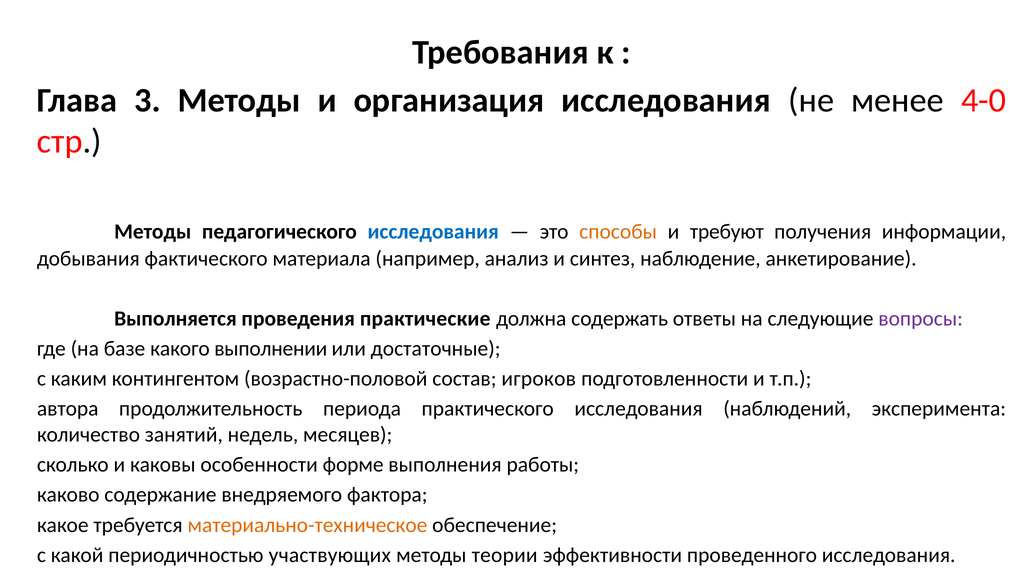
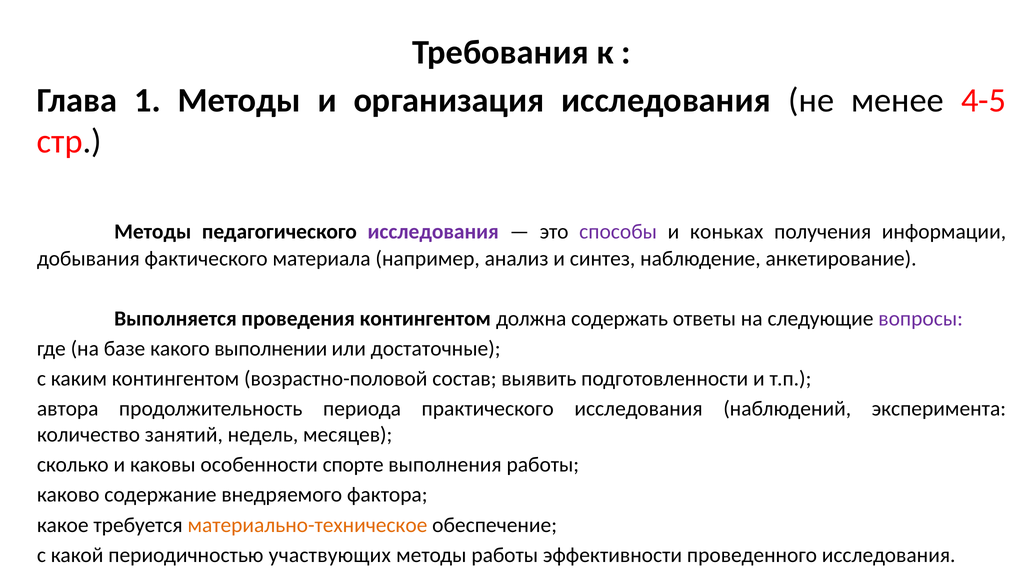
3: 3 -> 1 (147, 100)
4-0: 4-0 -> 4-5 (984, 100)
исследования colour: blue -> purple (433, 232)
способы colour: orange -> purple (618, 232)
требуют: требуют -> коньках (727, 232)
проведения практические: практические -> контингентом (425, 319)
игроков: игроков -> выявить (539, 379)
форме: форме -> спорте (353, 465)
методы теории: теории -> работы (505, 555)
